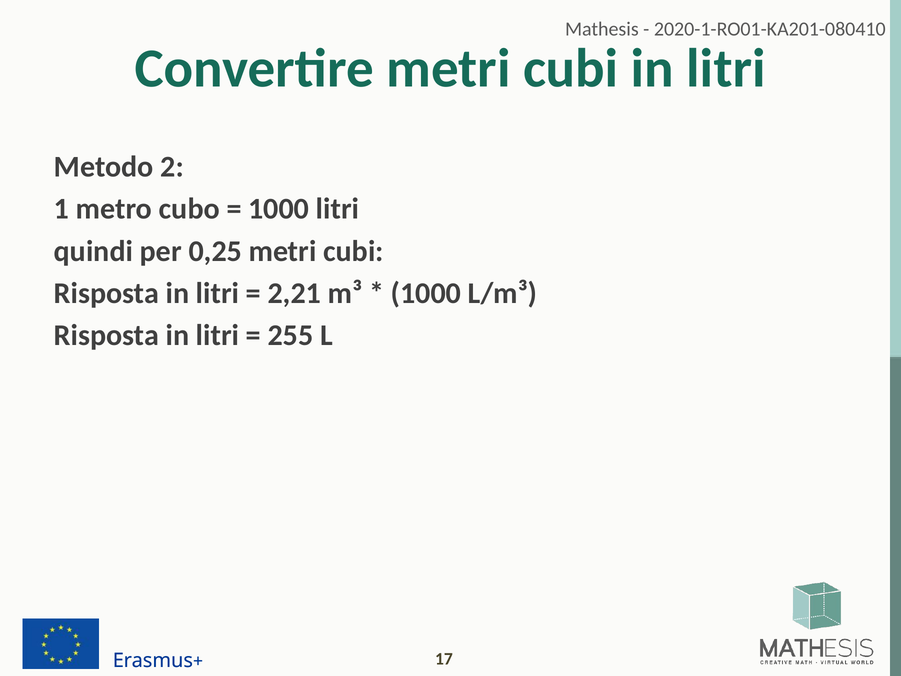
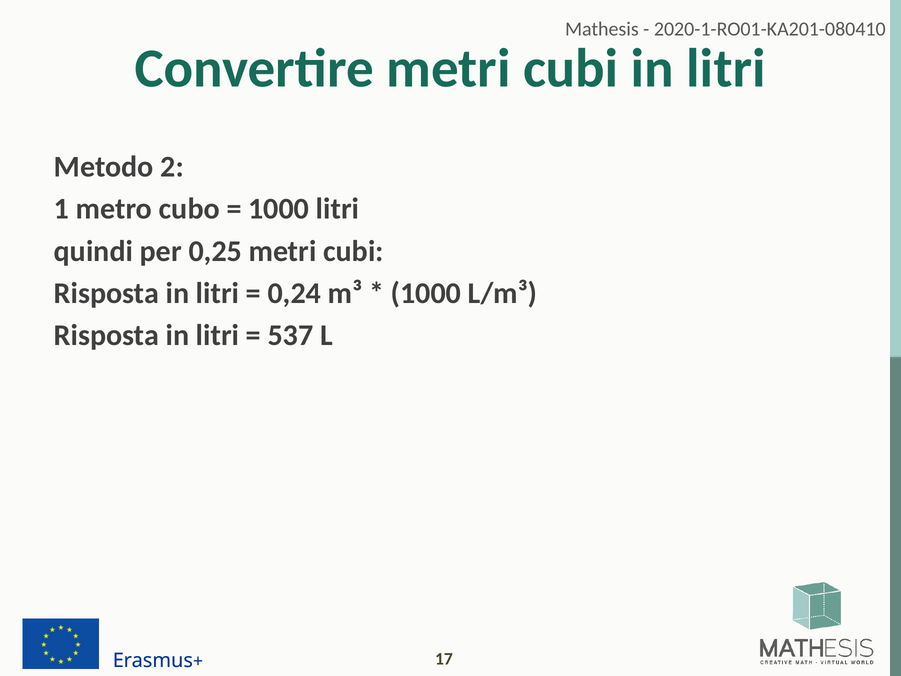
2,21: 2,21 -> 0,24 (294, 293)
255: 255 -> 537 (290, 335)
